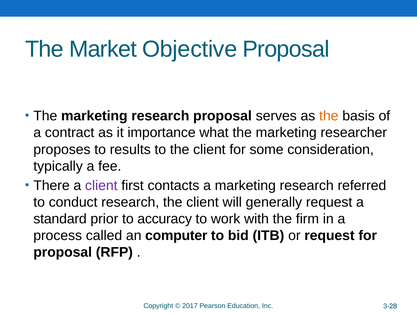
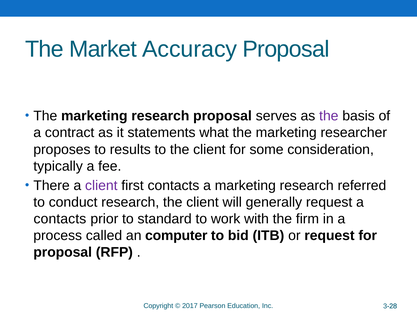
Objective: Objective -> Accuracy (190, 49)
the colour: orange -> purple (329, 116)
importance: importance -> statements (162, 133)
standard: standard -> contacts (60, 219)
accuracy: accuracy -> standard (165, 219)
